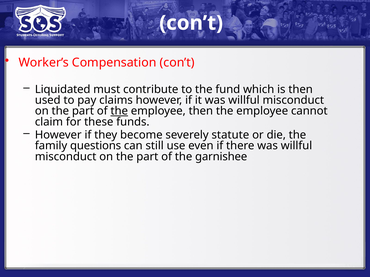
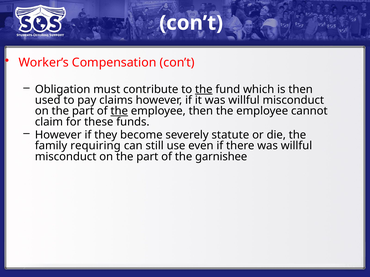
Liquidated: Liquidated -> Obligation (63, 89)
the underline: none -> present (204, 89)
questions: questions -> requiring (95, 146)
